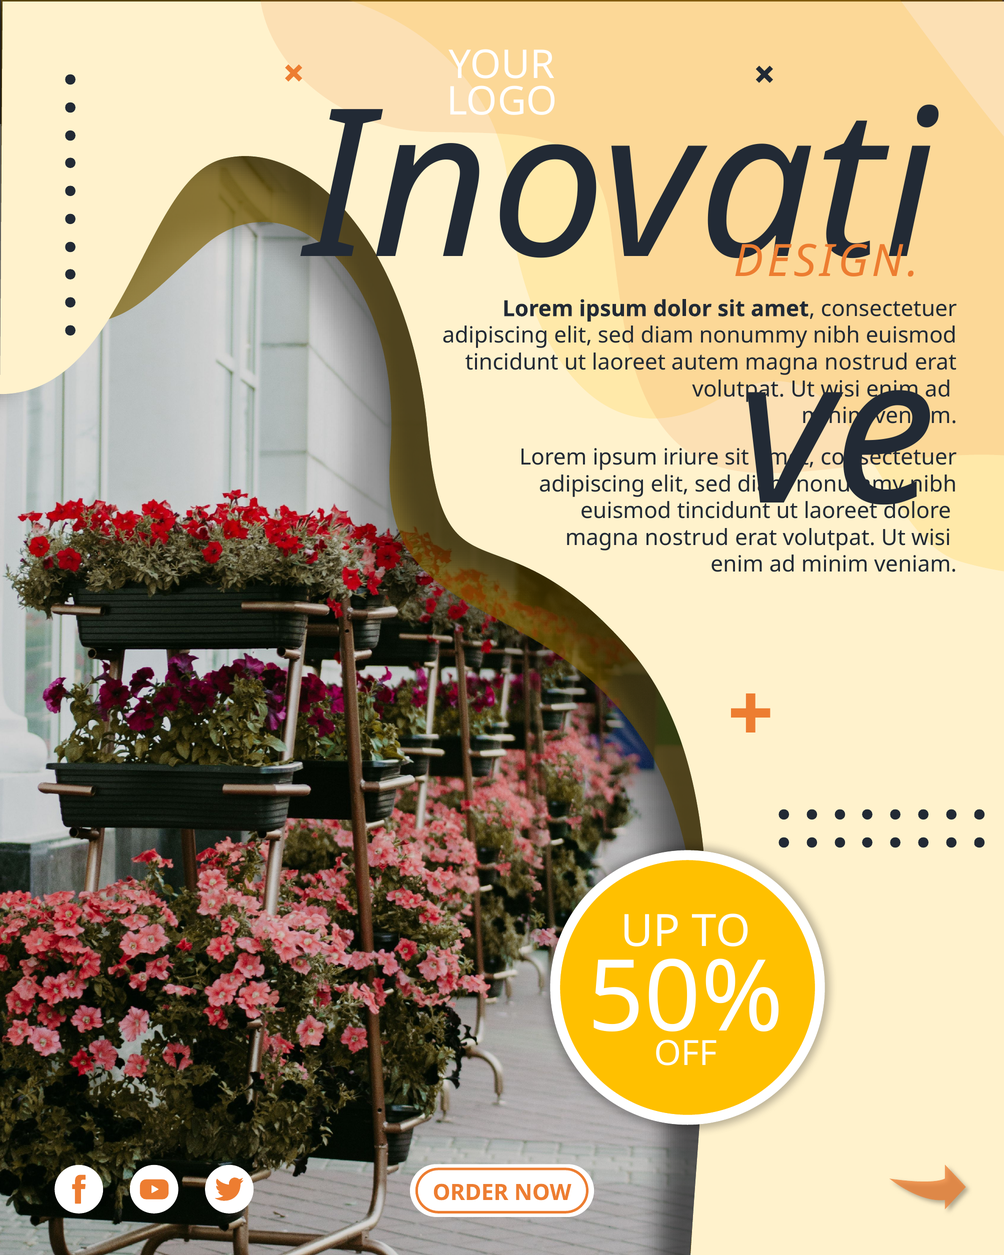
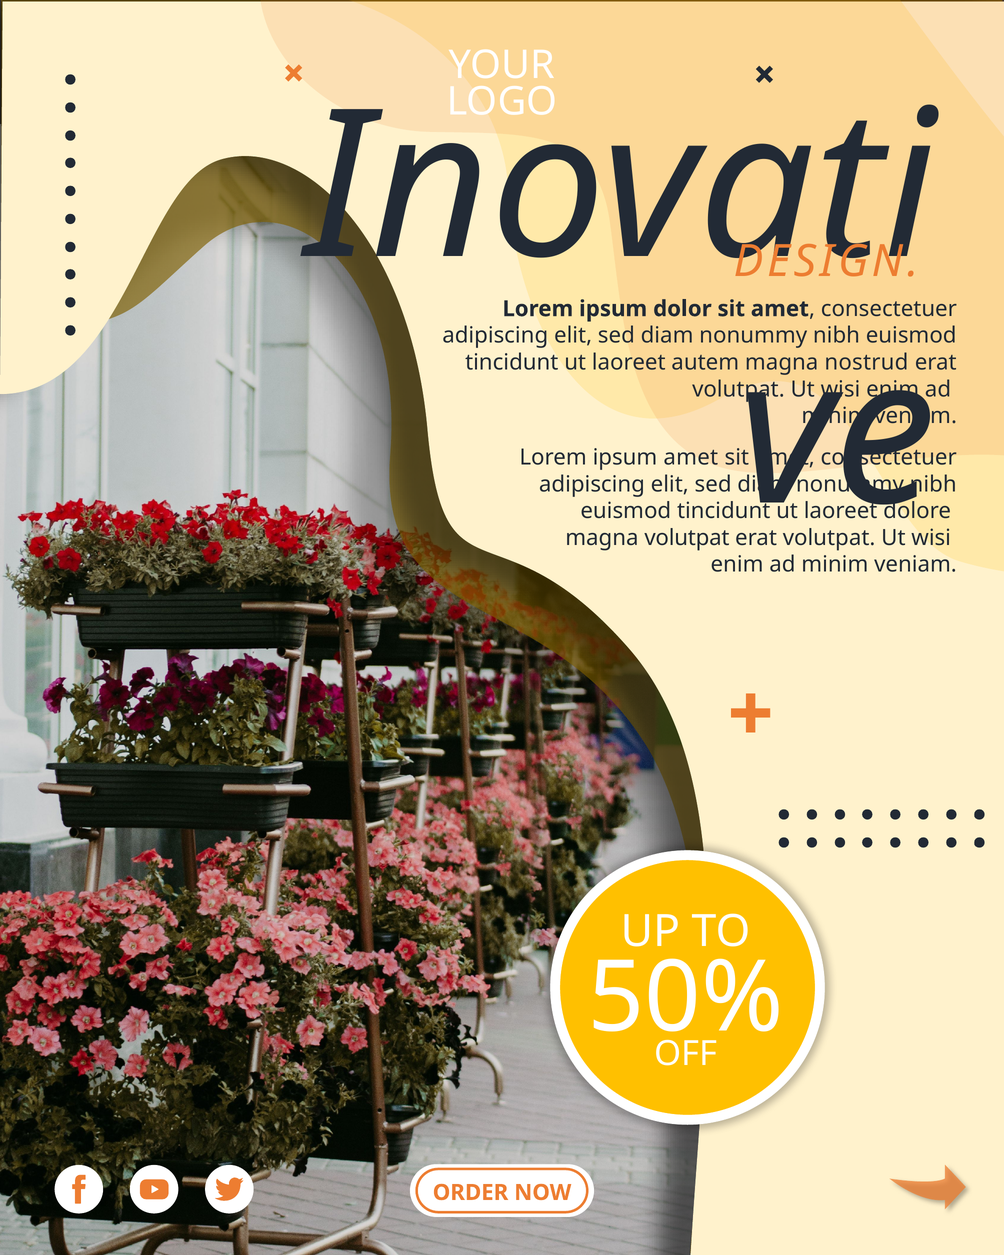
ipsum iriure: iriure -> amet (691, 457)
nostrud: nostrud -> volutpat (687, 538)
